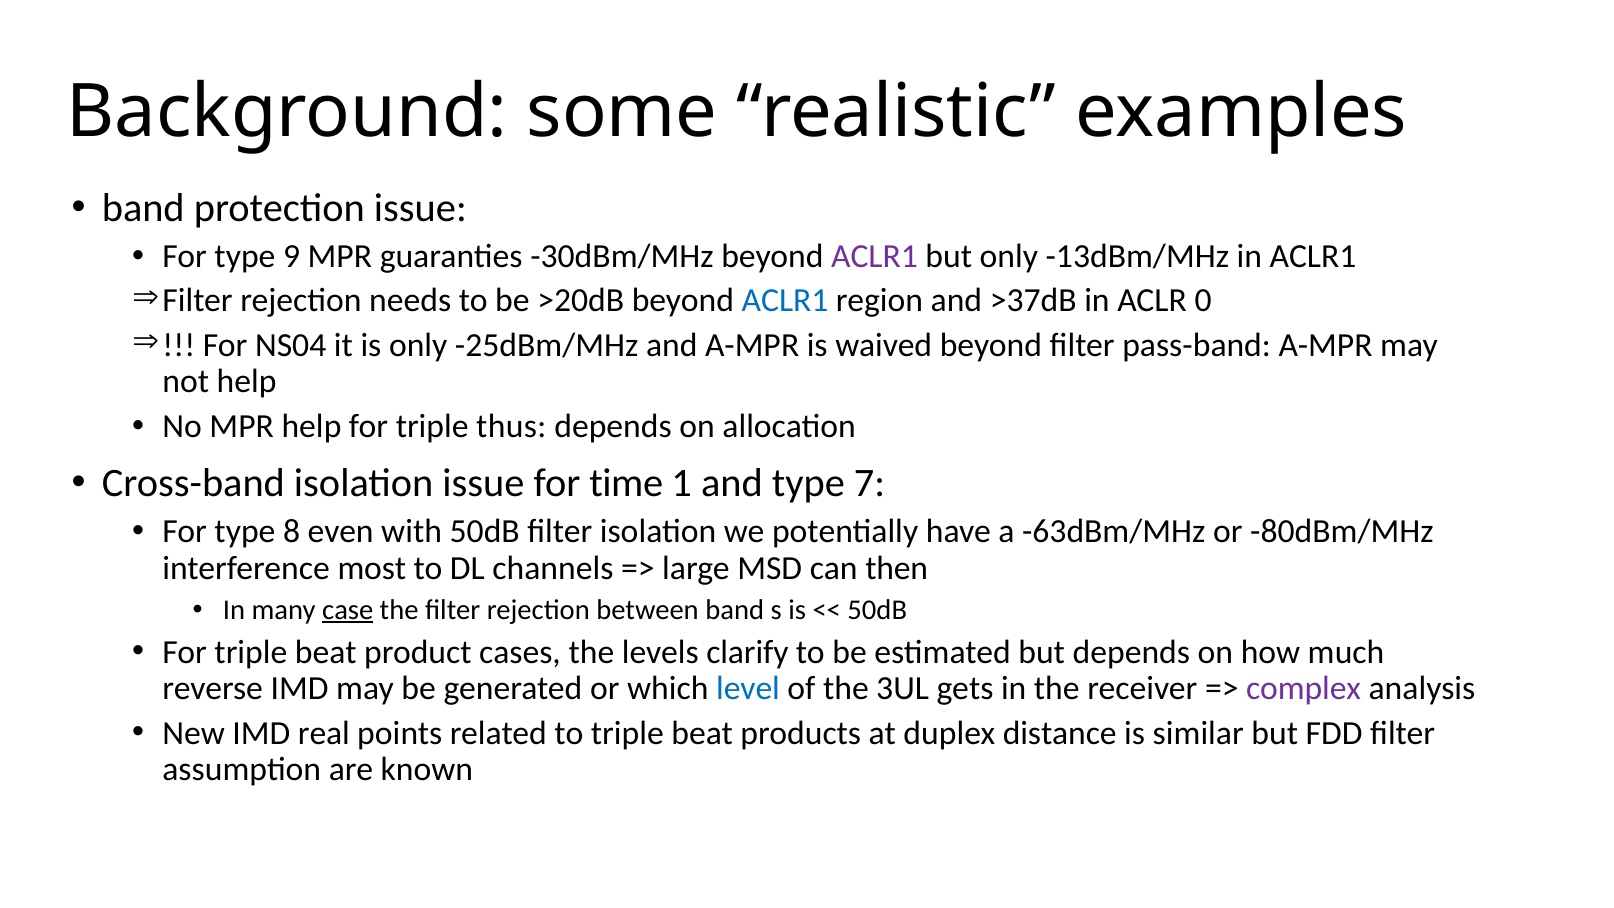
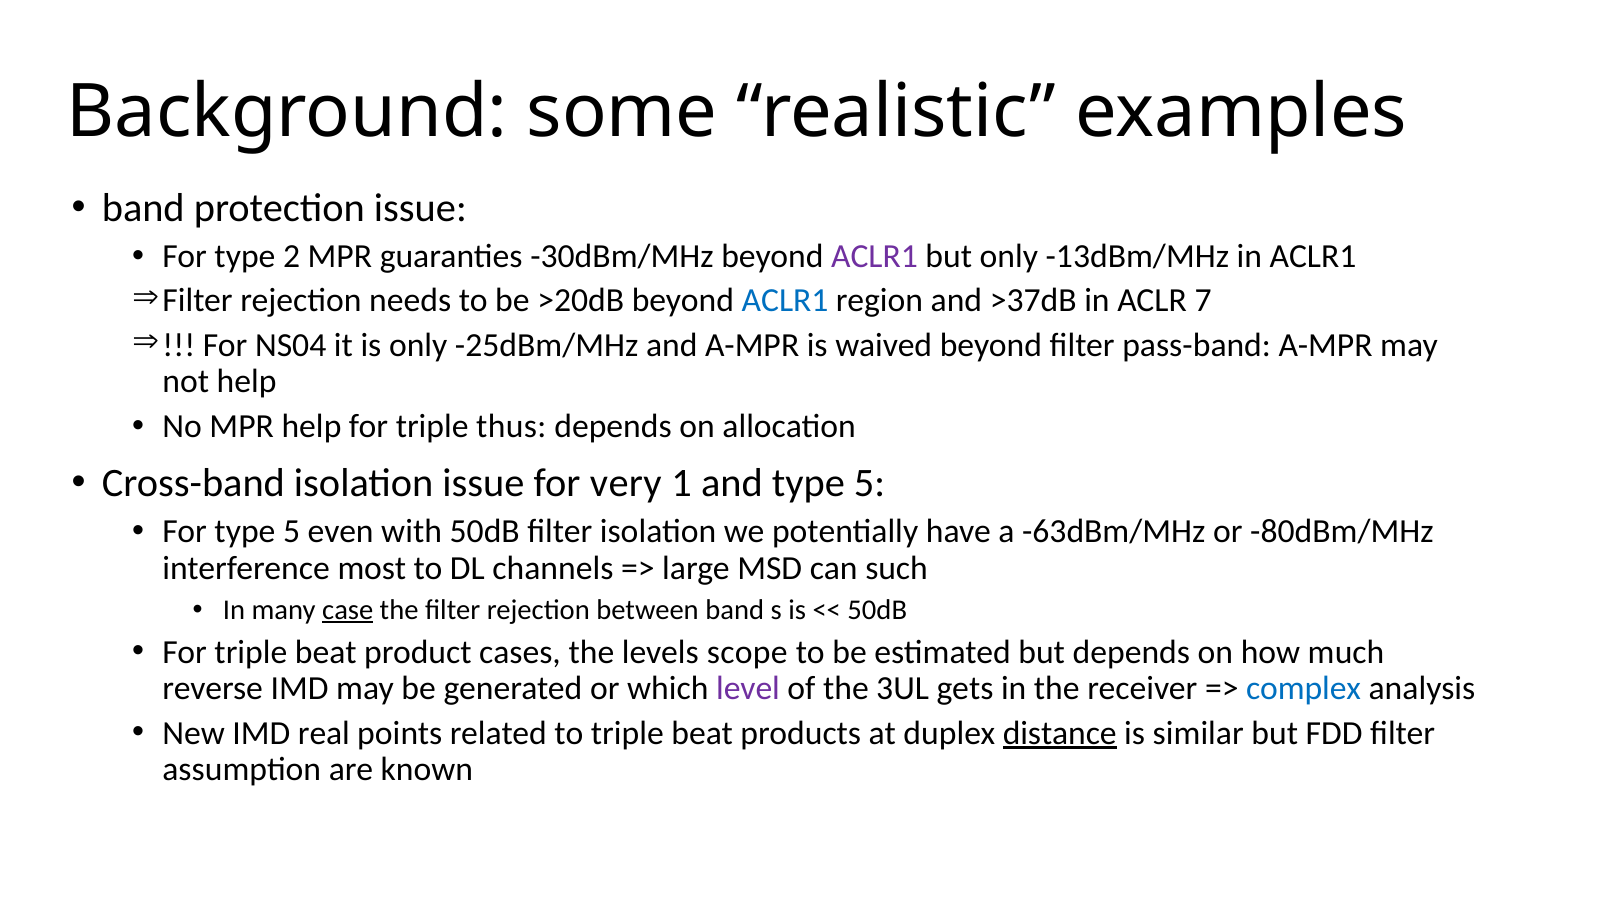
9: 9 -> 2 (292, 256)
0: 0 -> 7 (1203, 301)
time: time -> very (626, 483)
and type 7: 7 -> 5 (869, 483)
For type 8: 8 -> 5 (292, 532)
then: then -> such (897, 568)
clarify: clarify -> scope (747, 652)
level colour: blue -> purple (748, 688)
complex colour: purple -> blue (1304, 688)
distance underline: none -> present (1060, 733)
